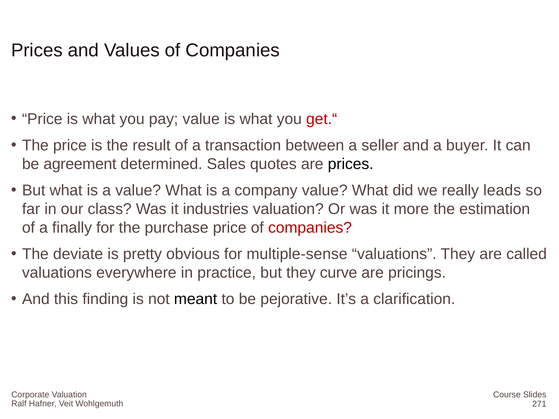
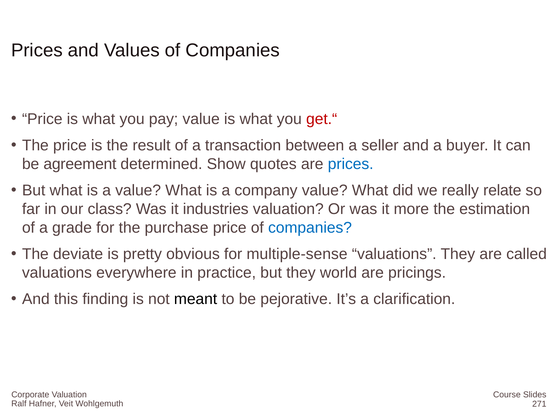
Sales: Sales -> Show (226, 164)
prices colour: black -> blue (351, 164)
leads: leads -> relate (502, 191)
finally: finally -> grade (72, 228)
companies colour: red -> blue (310, 228)
curve: curve -> world (339, 273)
